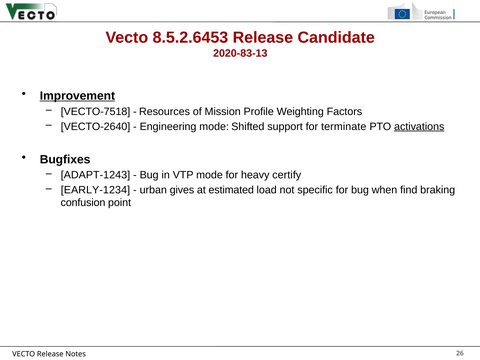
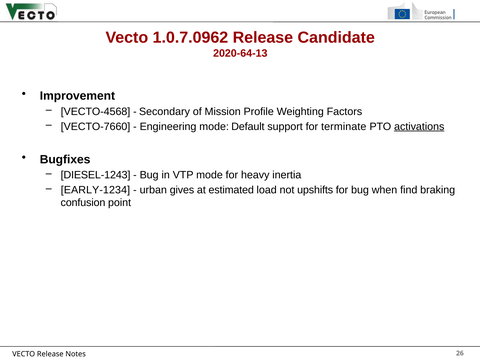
8.5.2.6453: 8.5.2.6453 -> 1.0.7.0962 (190, 38)
2020-83-13: 2020-83-13 -> 2020-64-13 (240, 53)
Improvement underline: present -> none (77, 96)
VECTO-7518: VECTO-7518 -> VECTO-4568 (96, 112)
Resources: Resources -> Secondary (165, 112)
VECTO-2640: VECTO-2640 -> VECTO-7660 (96, 126)
Shifted: Shifted -> Default (248, 126)
ADAPT-1243: ADAPT-1243 -> DIESEL-1243 (96, 175)
certify: certify -> inertia (287, 175)
specific: specific -> upshifts (315, 190)
